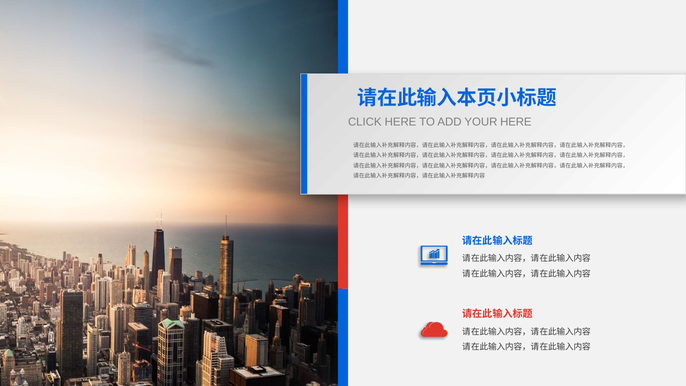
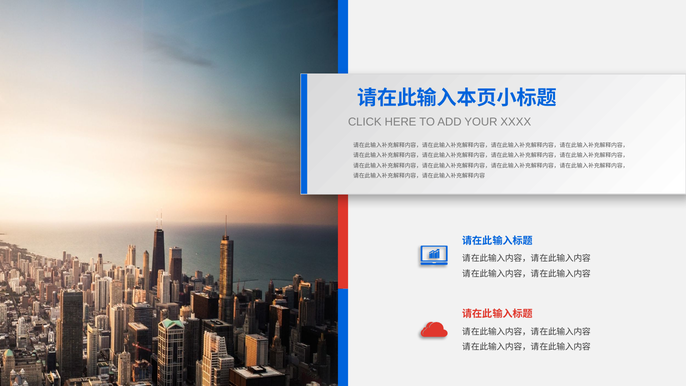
YOUR HERE: HERE -> XXXX (516, 122)
